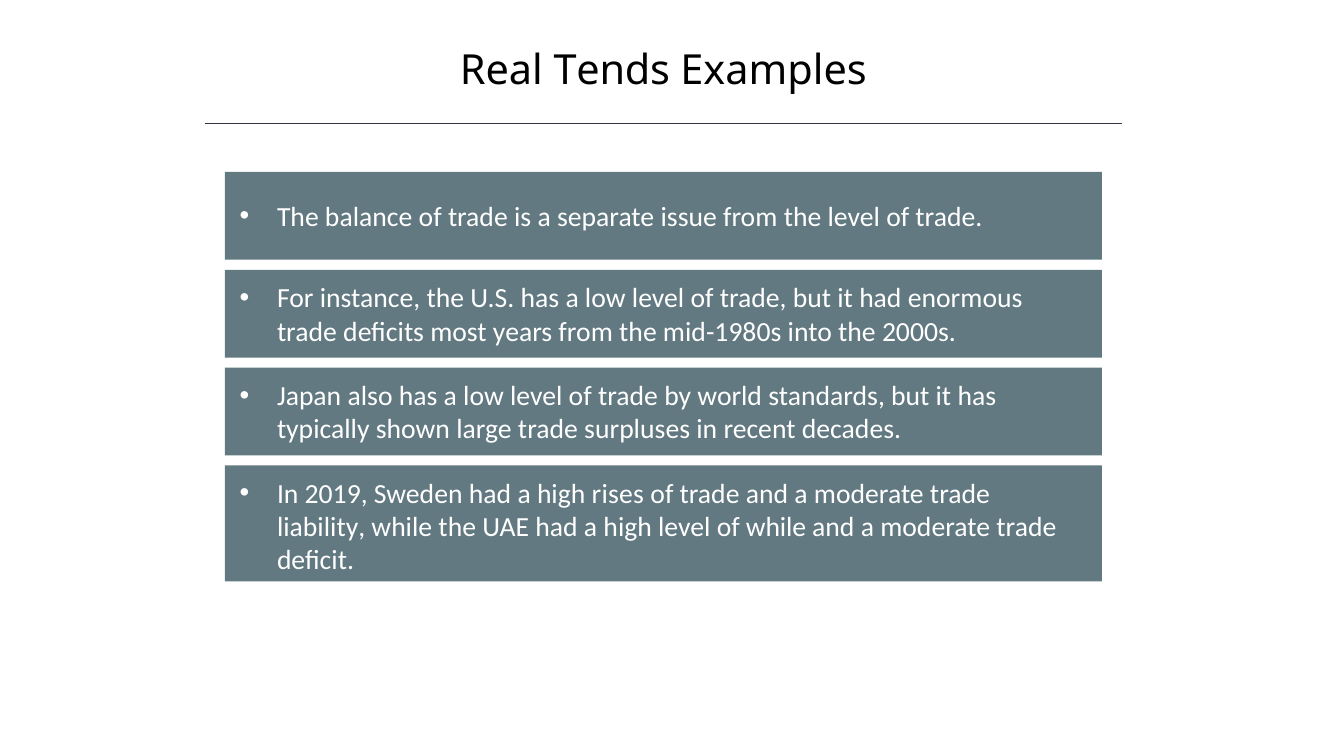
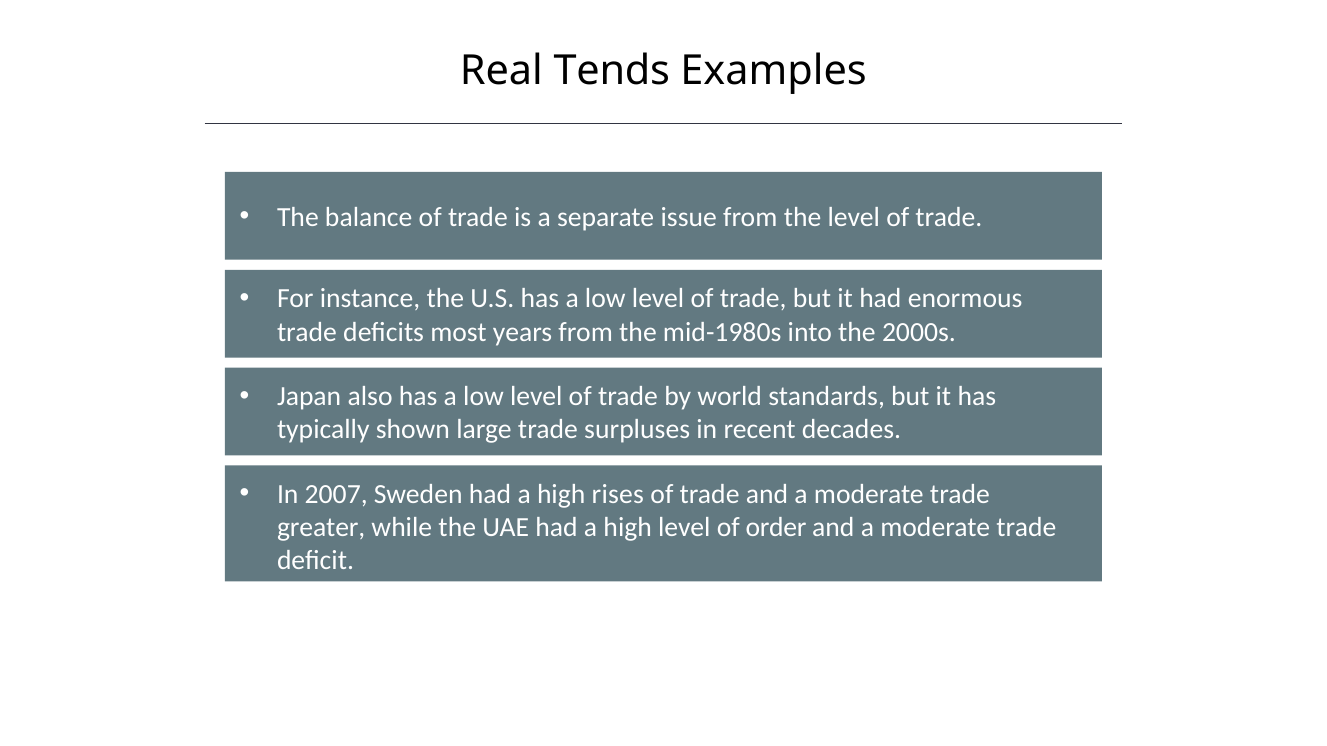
2019: 2019 -> 2007 (336, 495)
liability: liability -> greater (321, 528)
of while: while -> order (776, 528)
